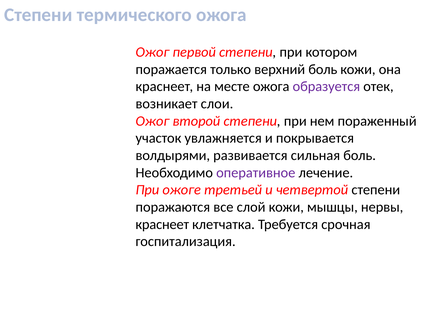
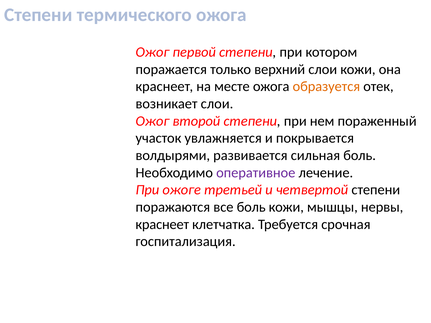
верхний боль: боль -> слои (323, 69)
образуется colour: purple -> orange (326, 87)
все слой: слой -> боль (251, 207)
